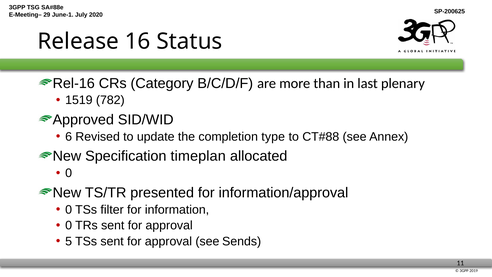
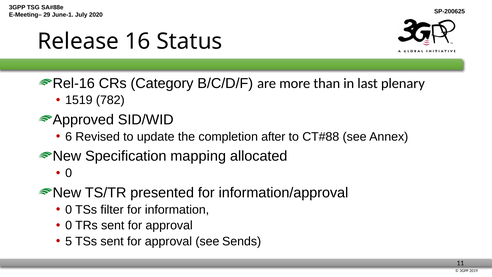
type: type -> after (273, 137)
timeplan: timeplan -> mapping (198, 156)
